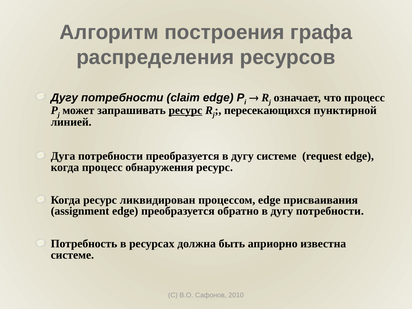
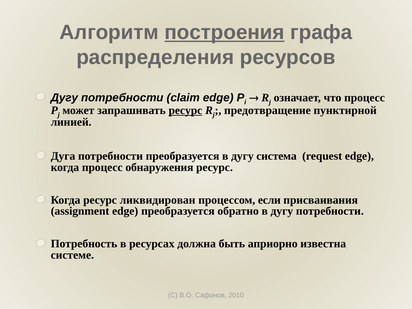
построения underline: none -> present (225, 33)
пересекающихся: пересекающихся -> предотвращение (267, 111)
дугу системе: системе -> система (277, 156)
процессом edge: edge -> если (269, 200)
